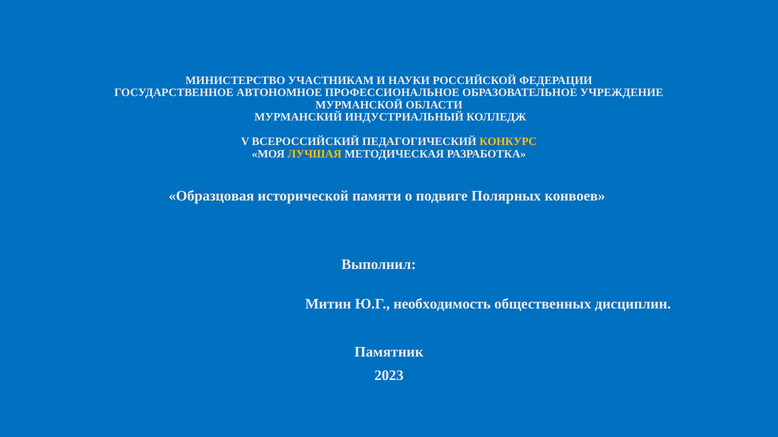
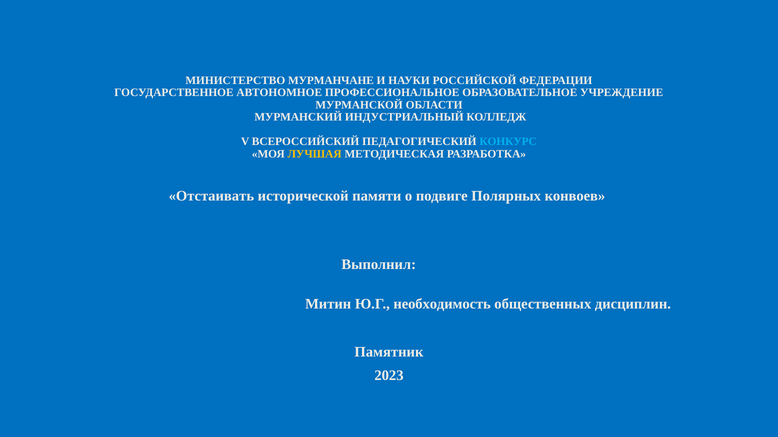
УЧАСТНИКАМ: УЧАСТНИКАМ -> МУРМАНЧАНЕ (331, 81)
КОНКУРС colour: yellow -> light blue (508, 142)
Образцовая: Образцовая -> Отстаивать (211, 196)
